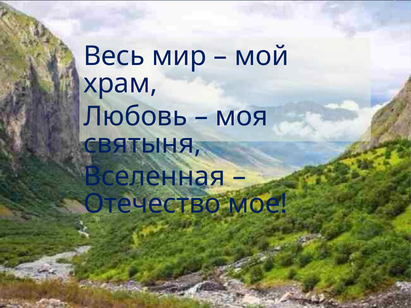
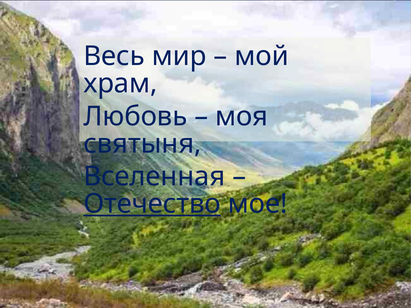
Отечество underline: none -> present (152, 204)
